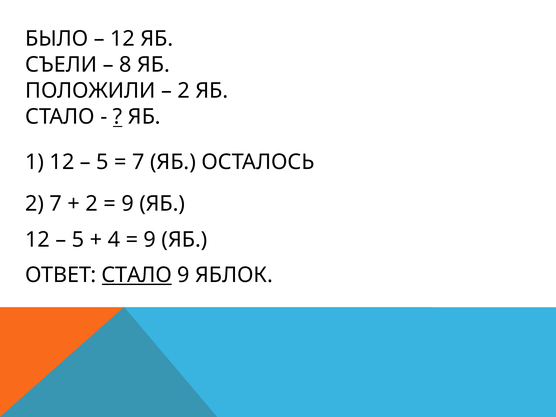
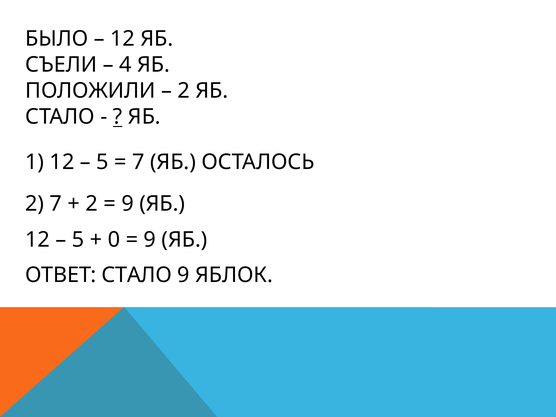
8: 8 -> 4 (125, 65)
4: 4 -> 0 (114, 240)
СТАЛО underline: present -> none (137, 275)
